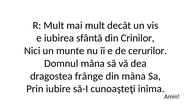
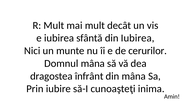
din Crinilor: Crinilor -> Iubirea (138, 38)
frânge: frânge -> înfrânt (89, 76)
